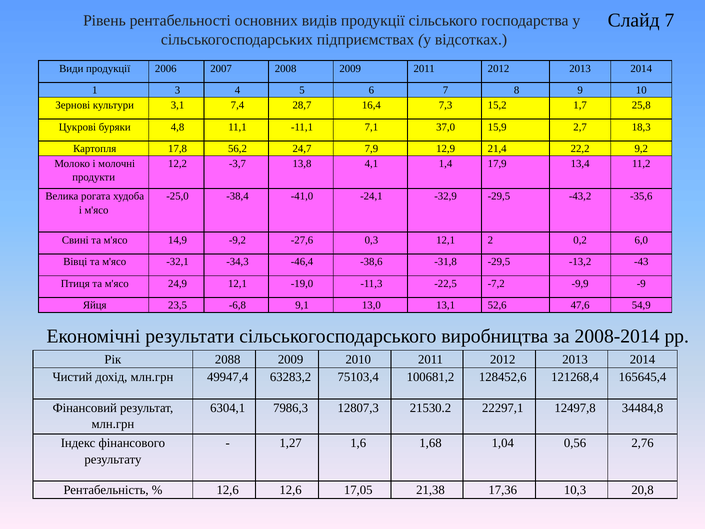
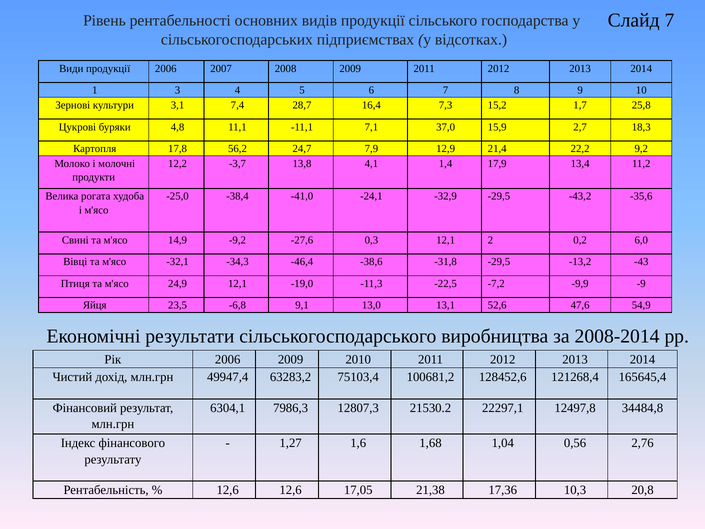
Рік 2088: 2088 -> 2006 (228, 359)
